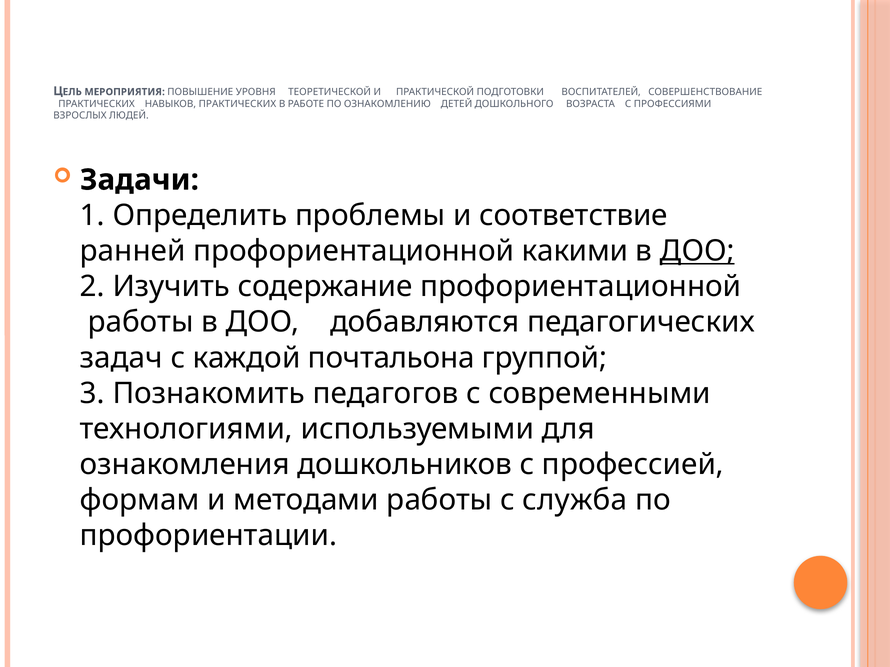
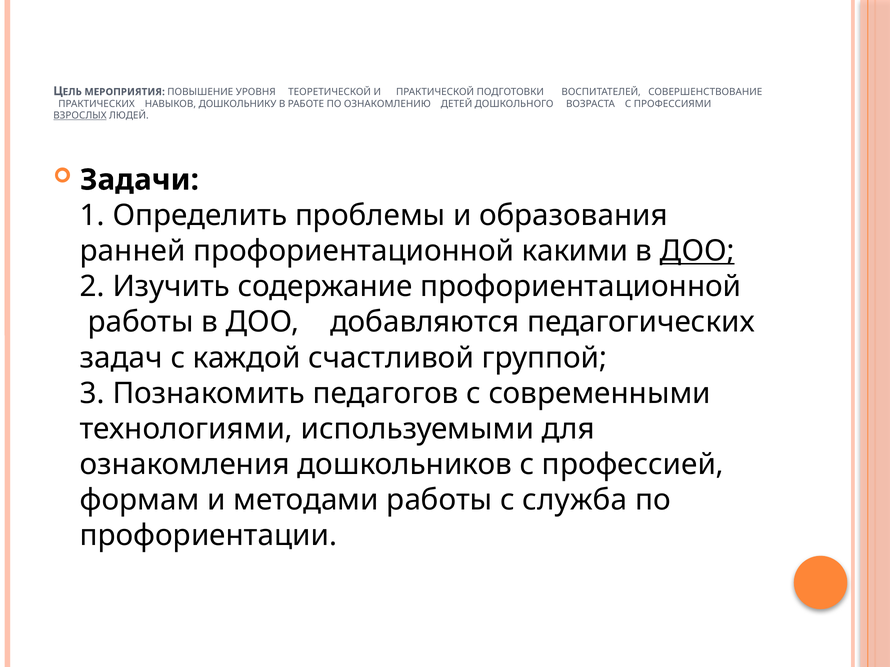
НАВЫКОВ ПРАКТИЧЕСКИХ: ПРАКТИЧЕСКИХ -> ДОШКОЛЬНИКУ (238, 104)
ВЗРОСЛЫХ underline: none -> present (80, 116)
соответствие: соответствие -> образования (573, 216)
почтальона: почтальона -> счастливой (391, 358)
